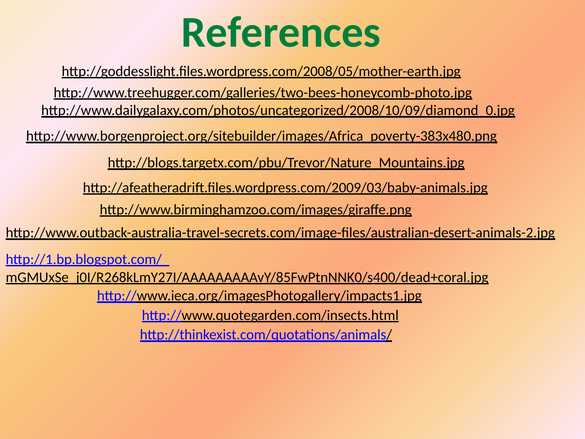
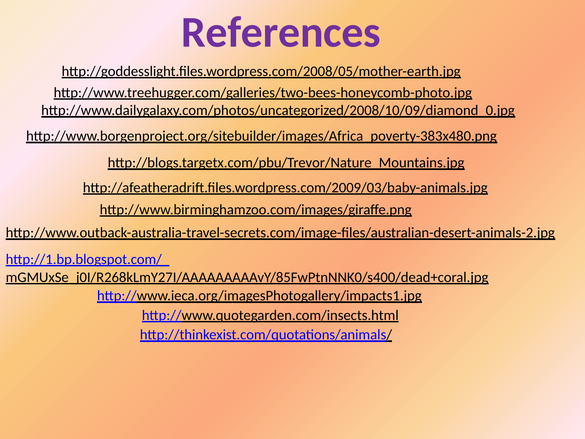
References colour: green -> purple (281, 32)
